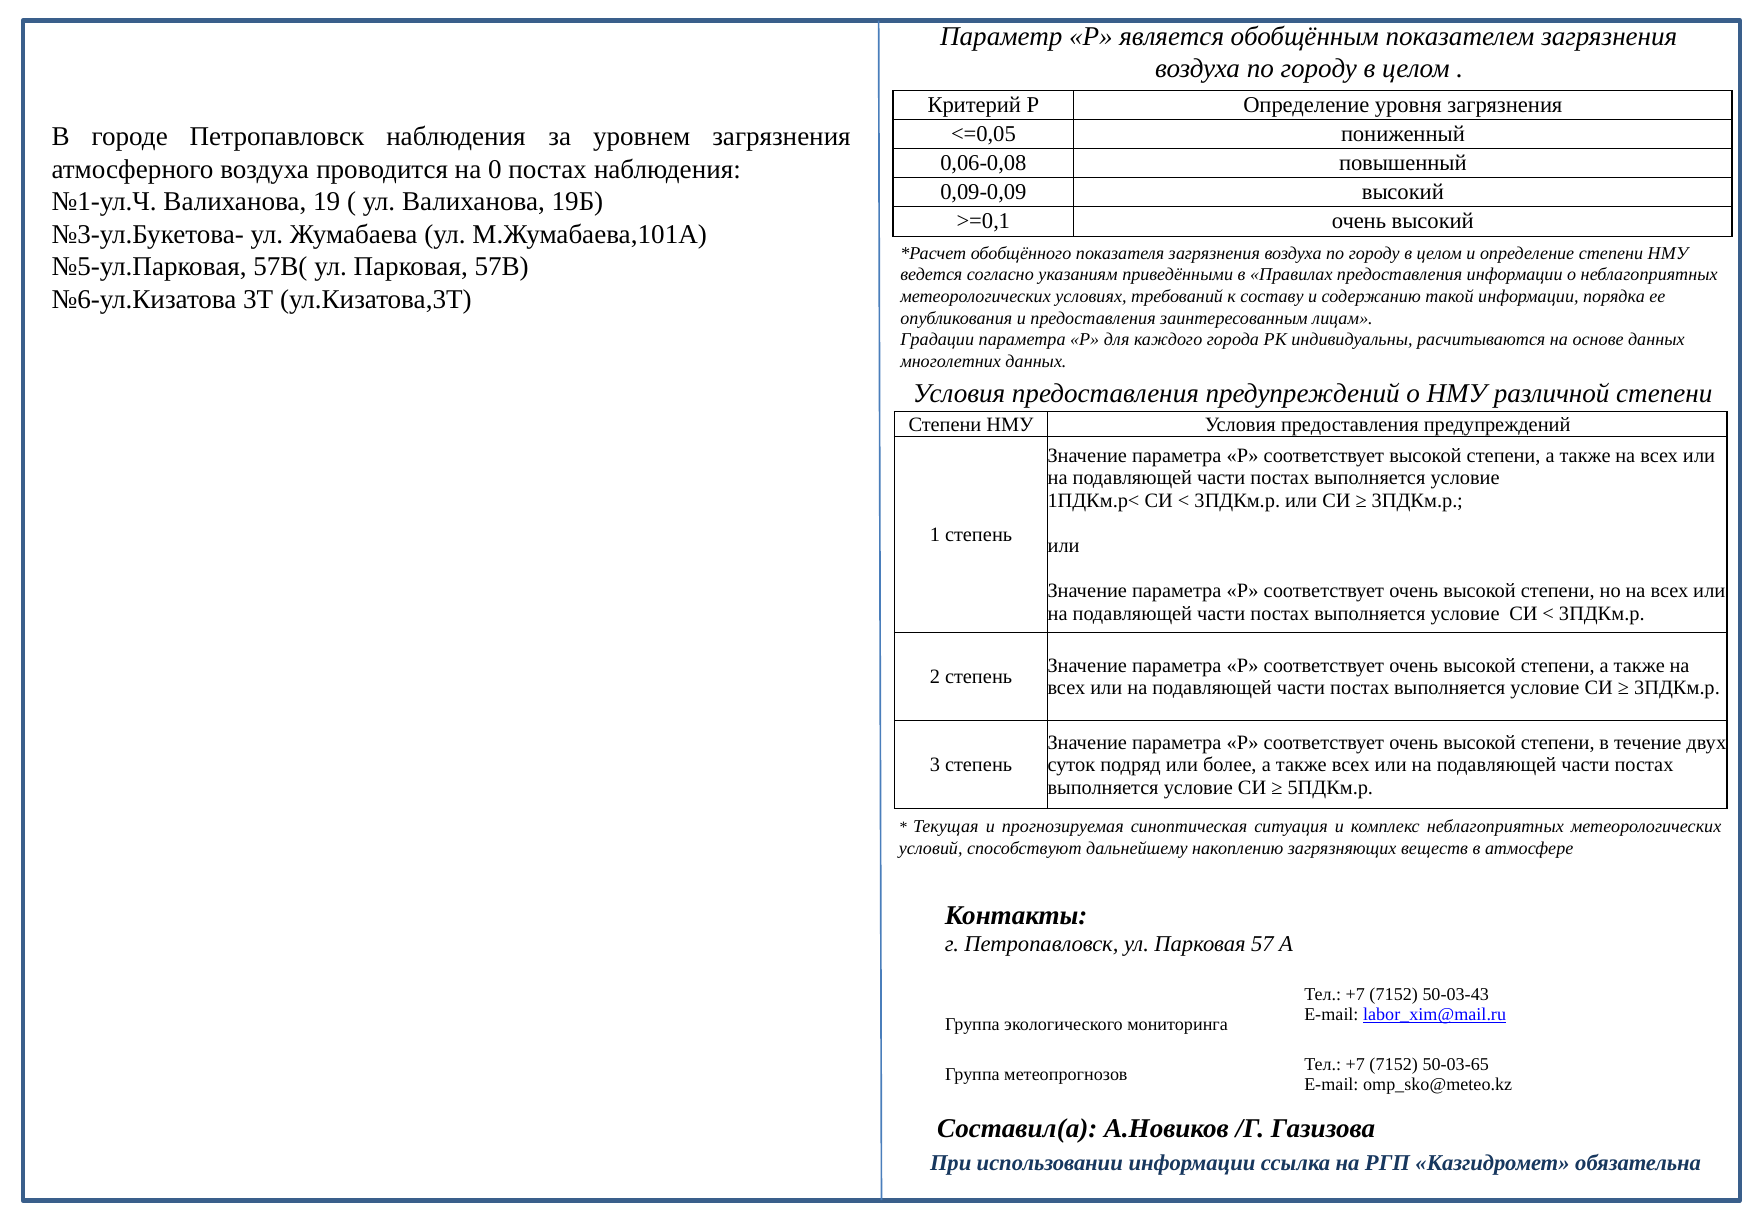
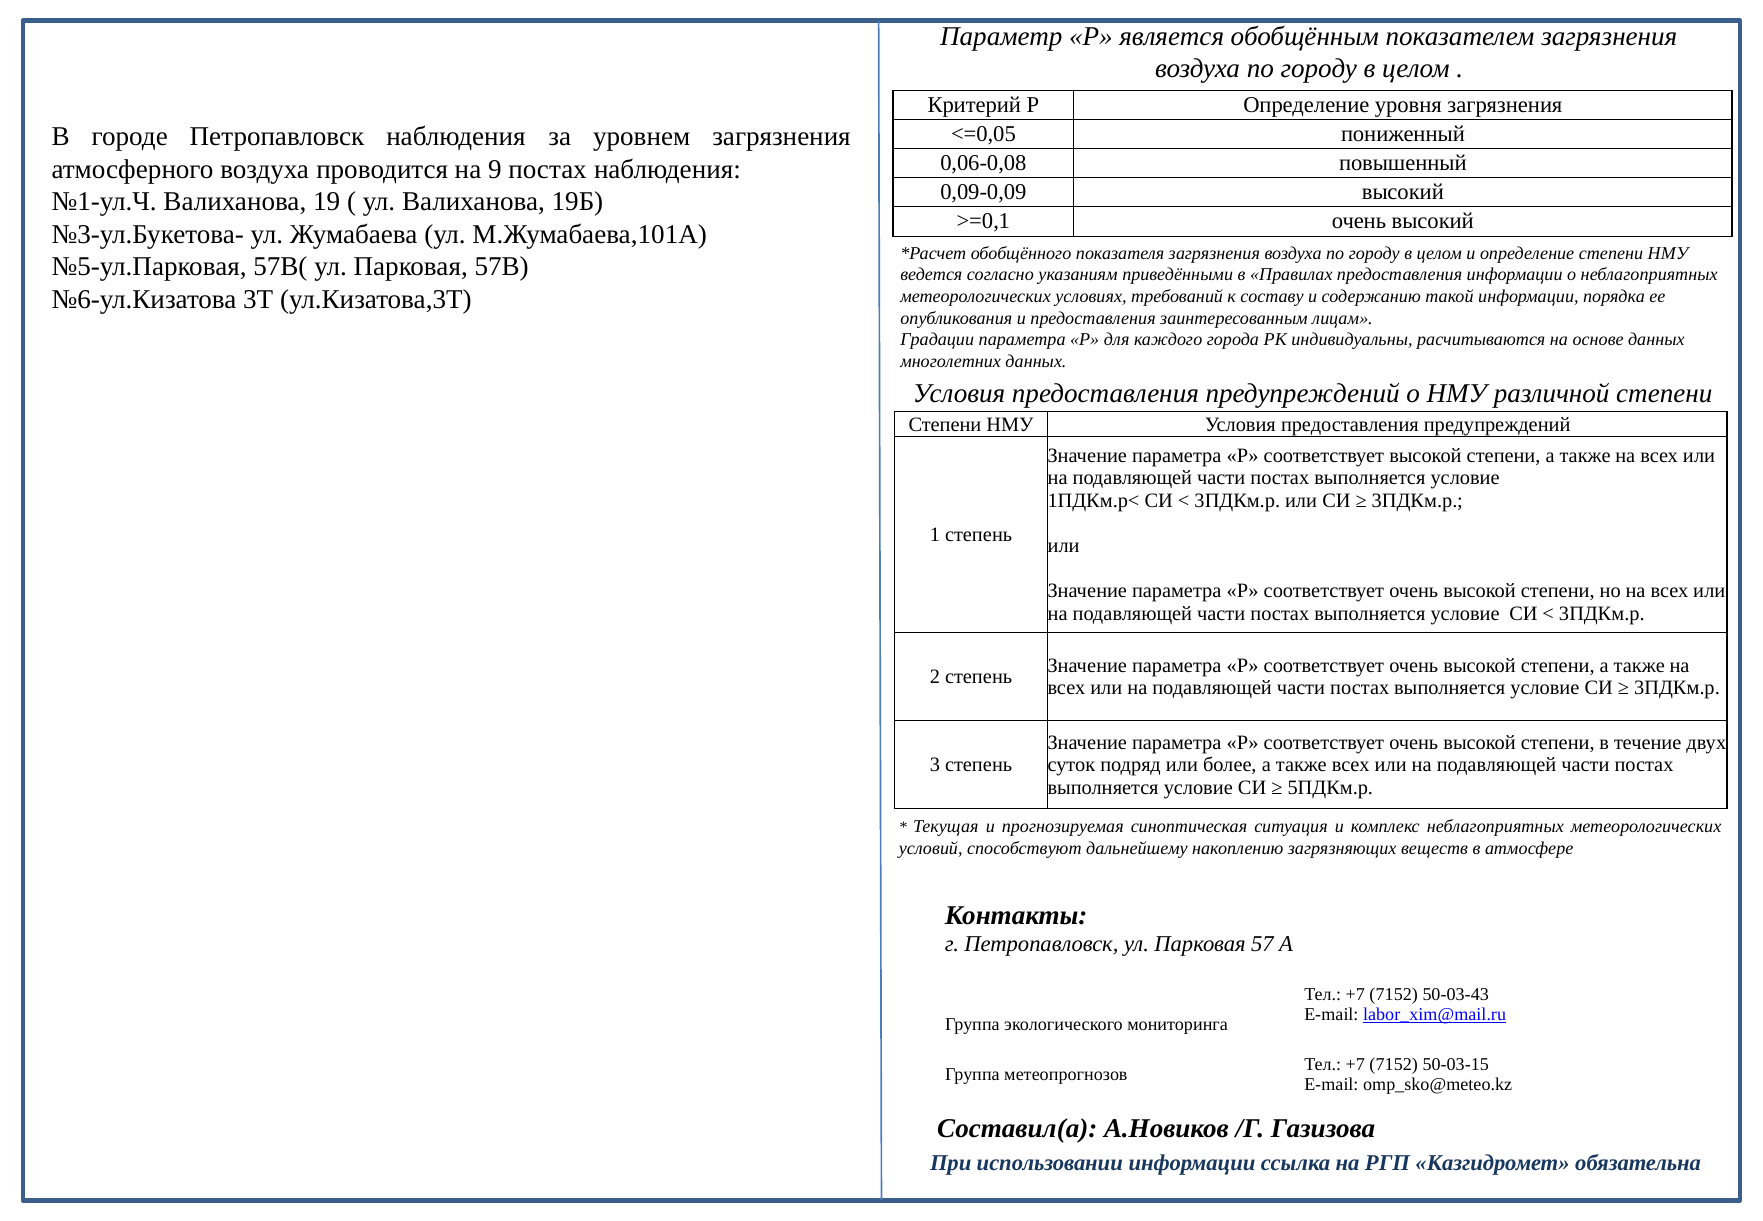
0: 0 -> 9 (495, 169)
50-03-65: 50-03-65 -> 50-03-15 (1456, 1064)
